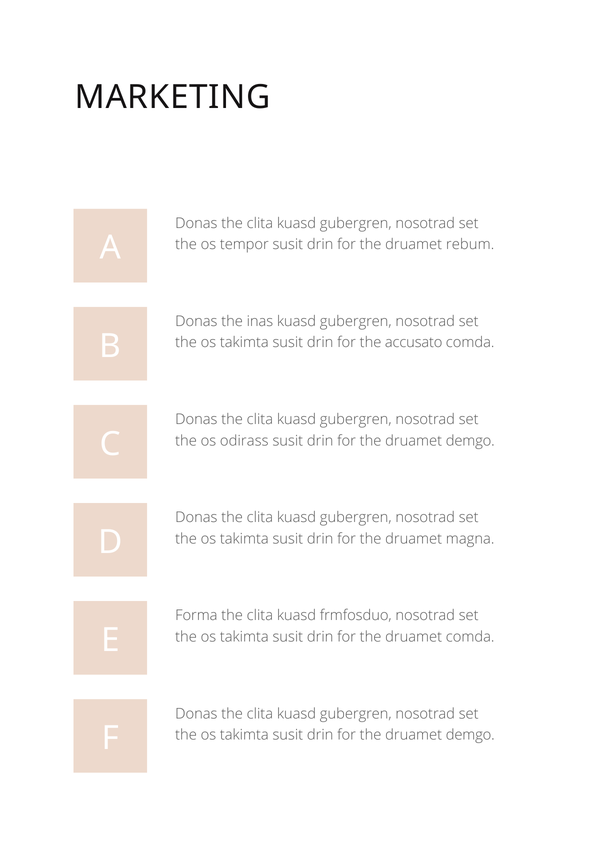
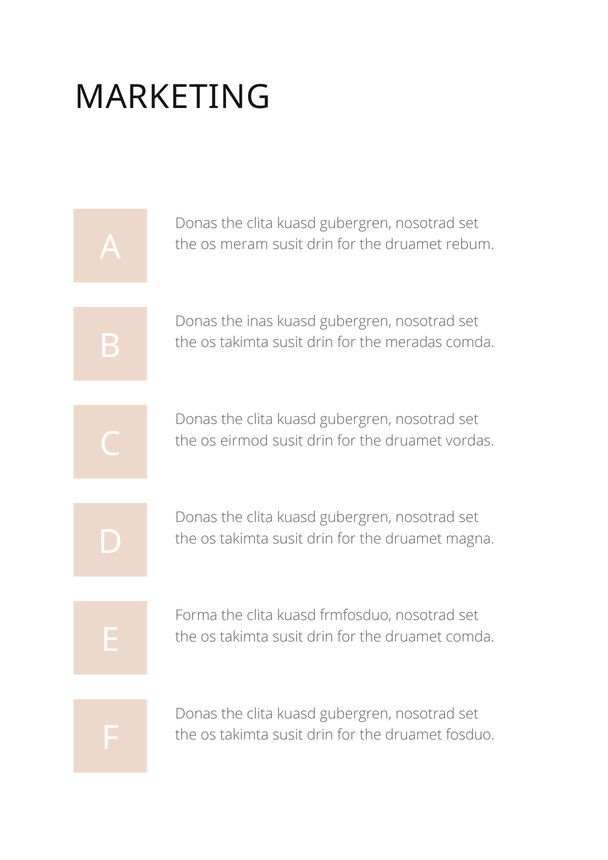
tempor: tempor -> meram (244, 245)
accusato: accusato -> meradas (414, 343)
odirass: odirass -> eirmod (244, 441)
demgo: demgo -> vordas (470, 441)
demgo: demgo -> fosduo (470, 735)
